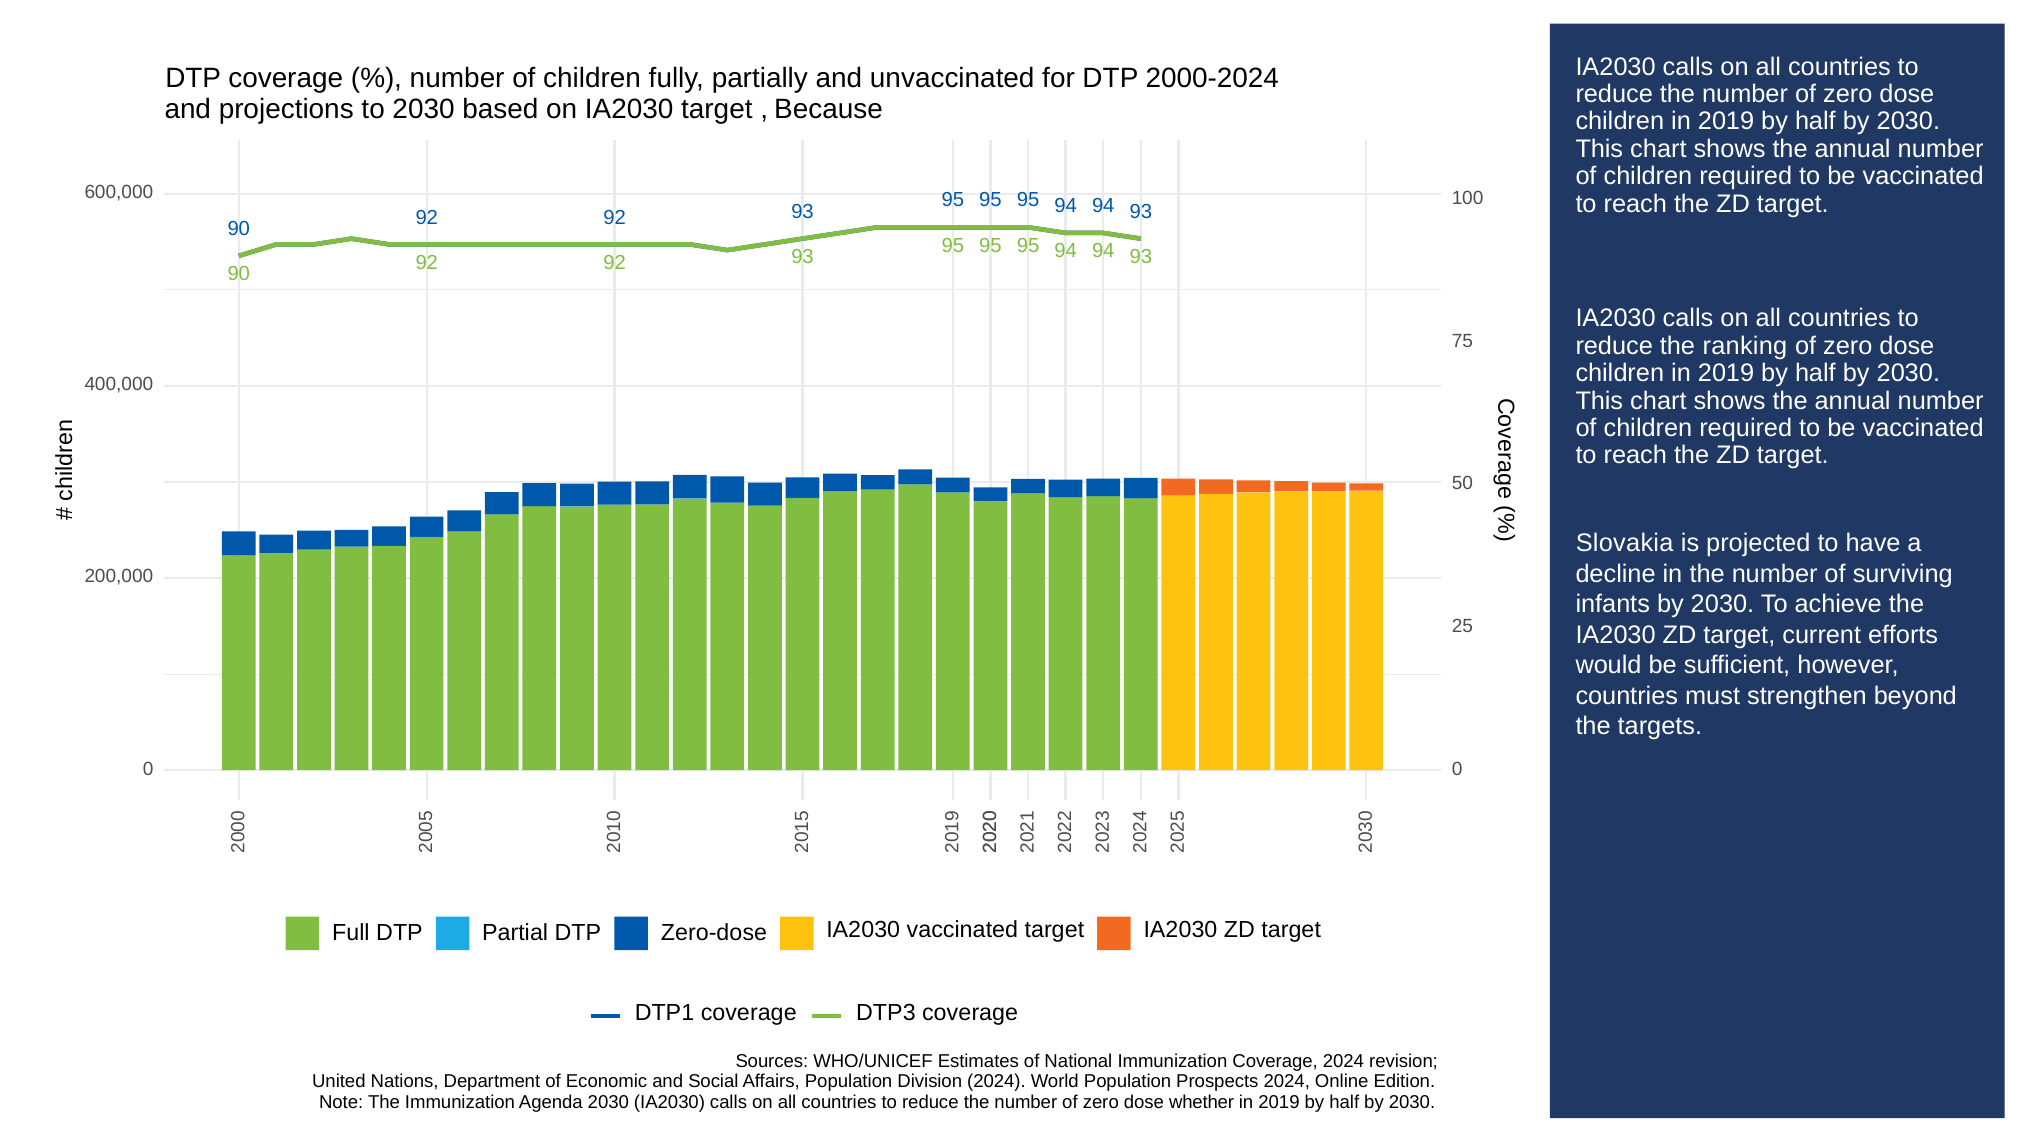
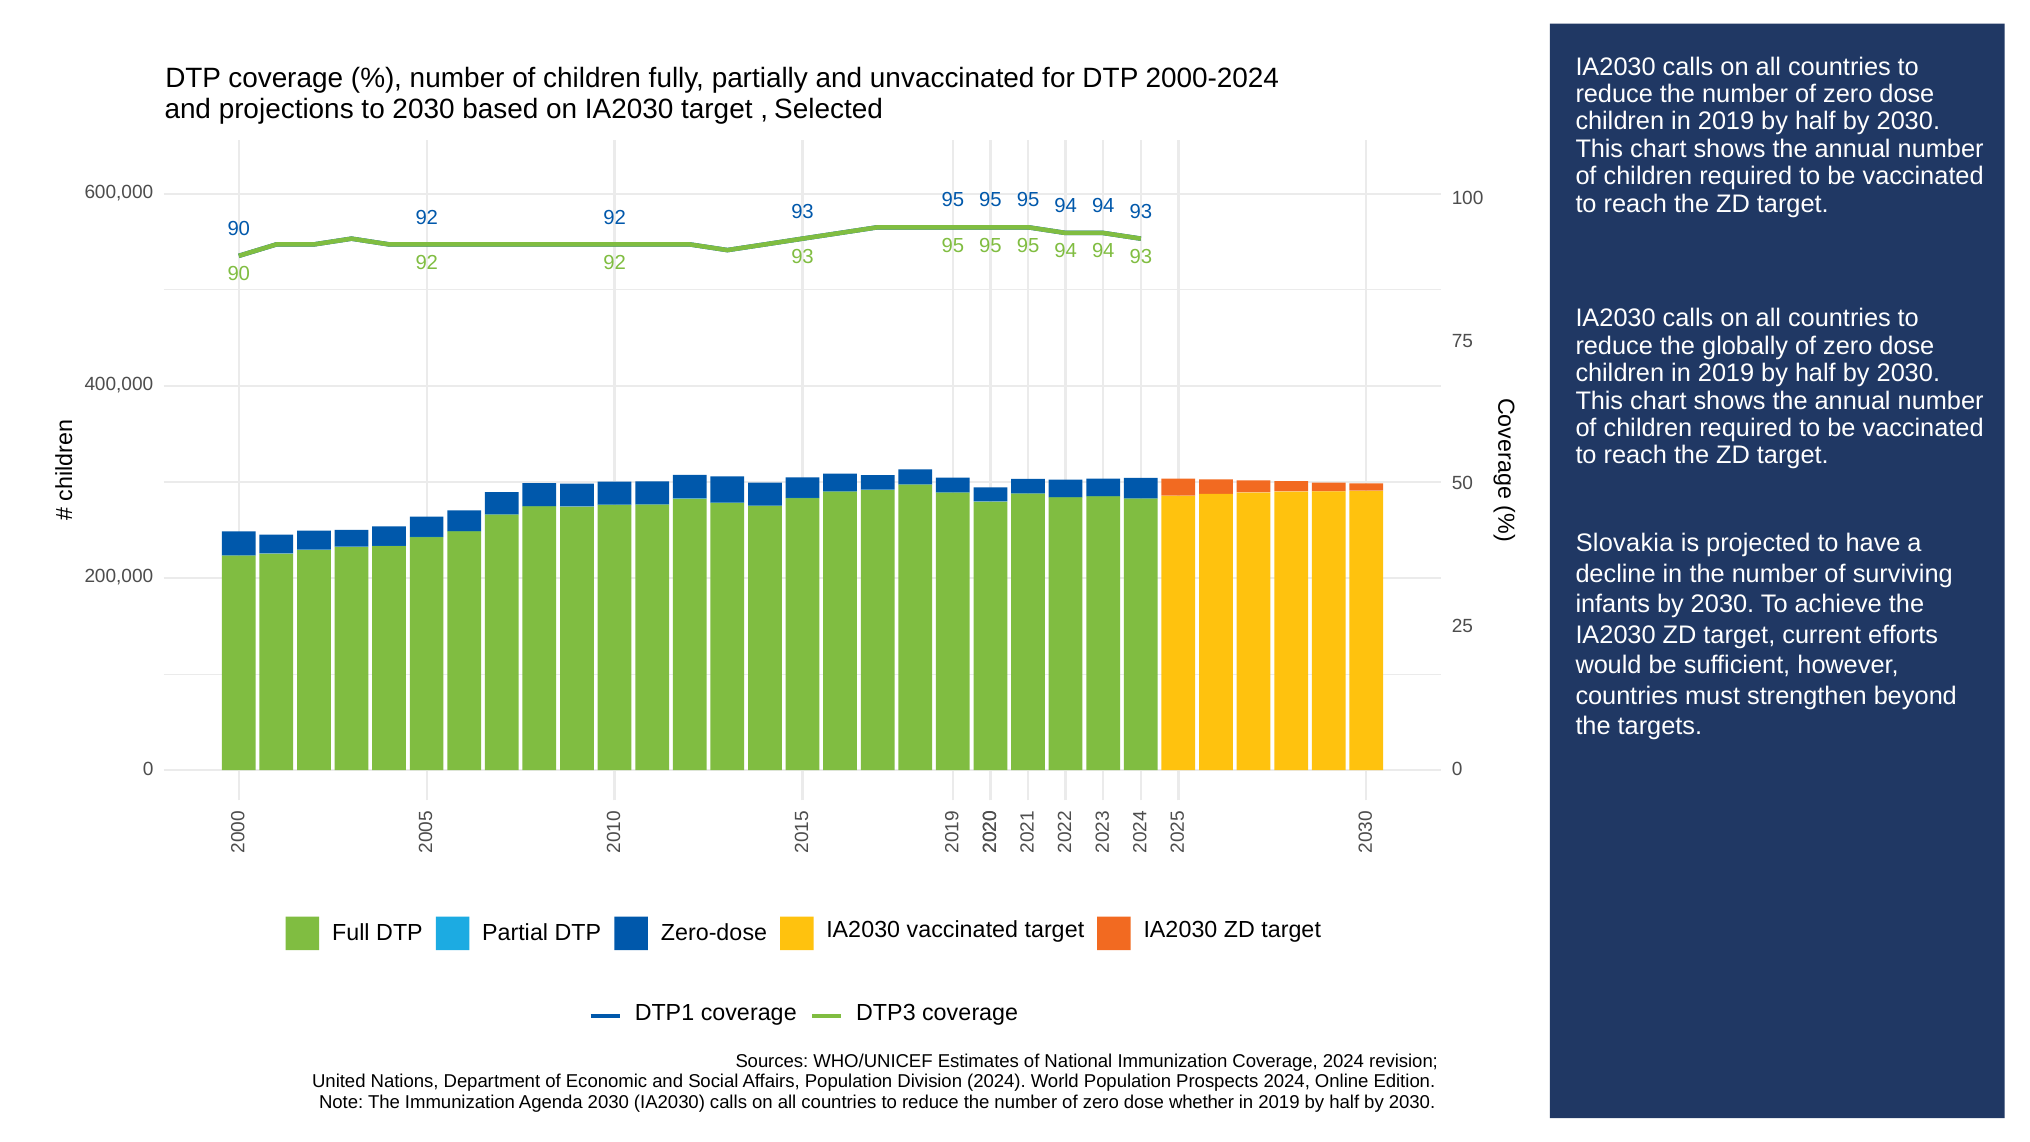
Because: Because -> Selected (829, 109)
ranking: ranking -> globally (1745, 346)
